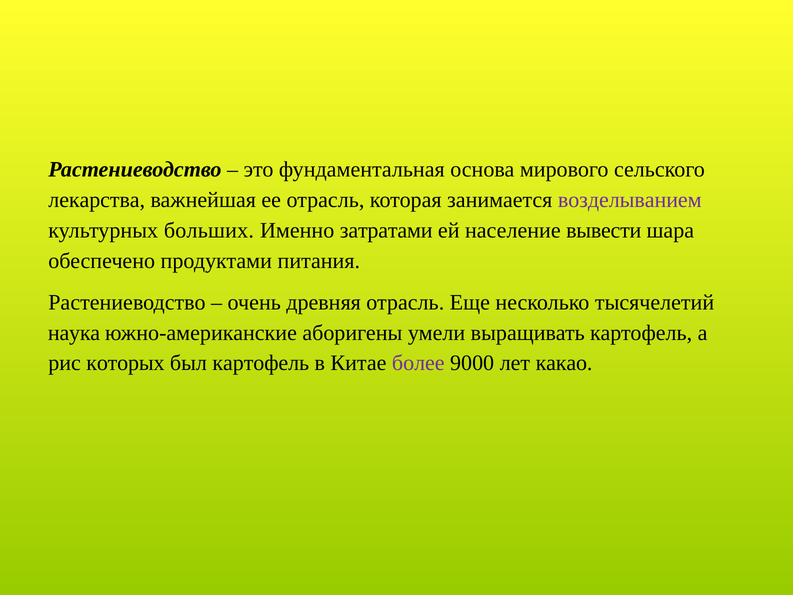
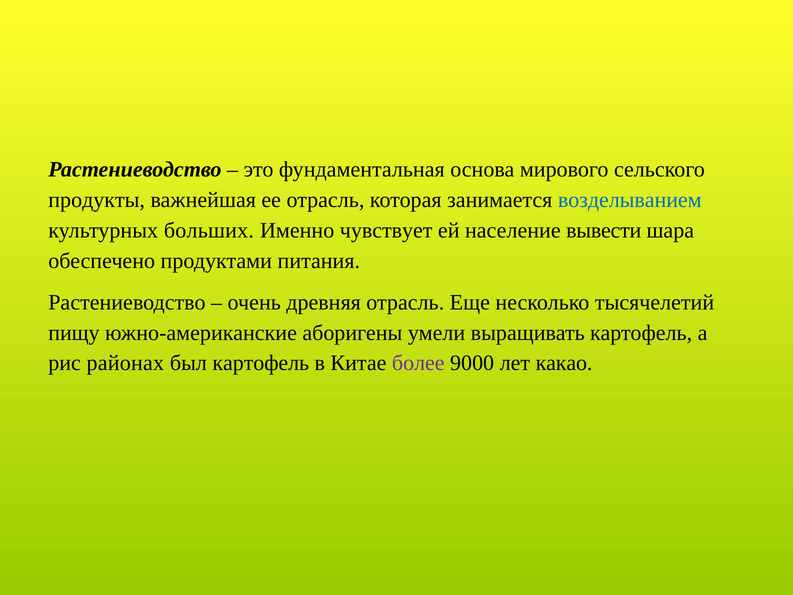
лекарства: лекарства -> продукты (97, 200)
возделыванием colour: purple -> blue (630, 200)
затратами: затратами -> чувствует (386, 230)
наука: наука -> пищу (74, 333)
которых: которых -> районах (125, 363)
